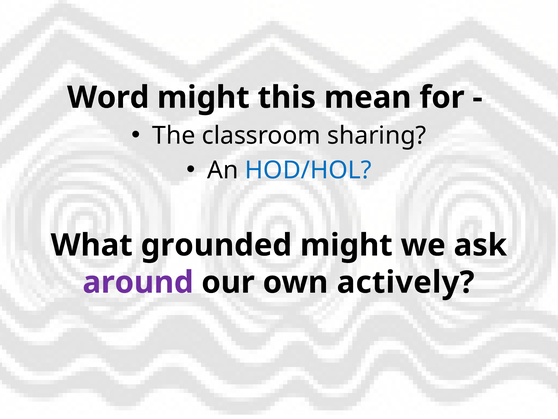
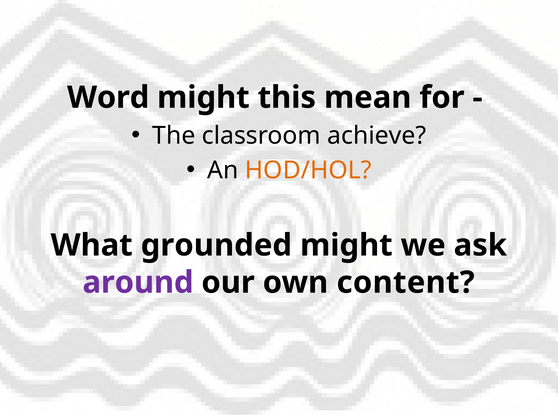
sharing: sharing -> achieve (377, 135)
HOD/HOL colour: blue -> orange (308, 170)
actively: actively -> content (406, 282)
